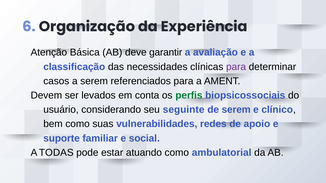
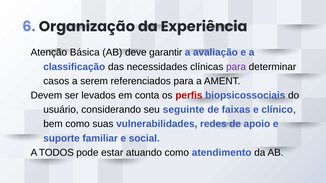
perfis colour: green -> red (189, 96)
de serem: serem -> faixas (236, 110)
TODAS: TODAS -> TODOS (56, 153)
ambulatorial: ambulatorial -> atendimento (222, 153)
